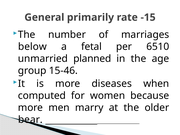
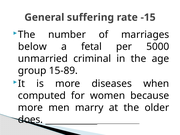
primarily: primarily -> suffering (90, 17)
6510: 6510 -> 5000 (158, 47)
planned: planned -> criminal (92, 59)
15-46: 15-46 -> 15-89 (63, 71)
bear: bear -> does (30, 120)
